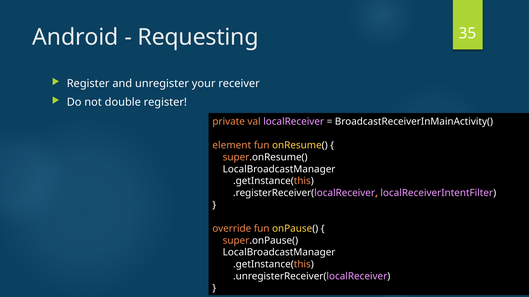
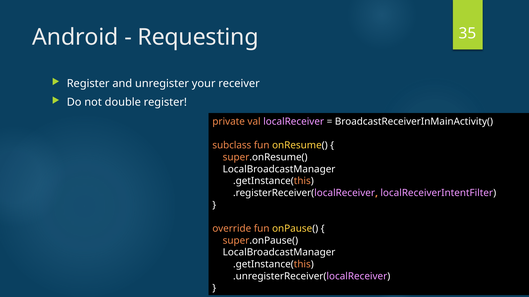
element: element -> subclass (232, 146)
